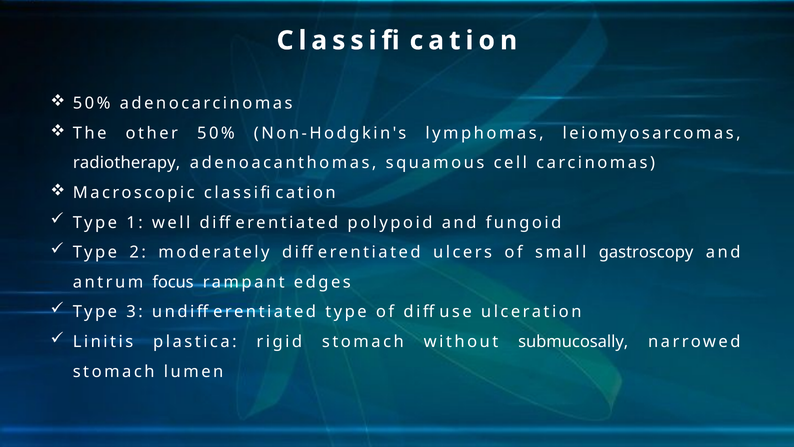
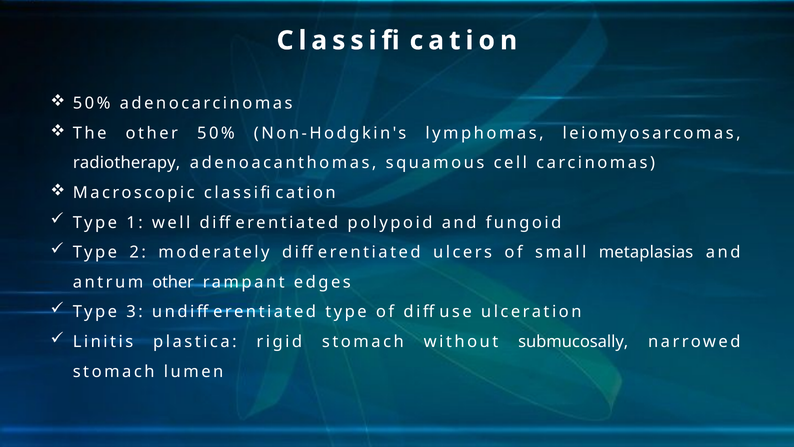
gastroscopy: gastroscopy -> metaplasias (646, 252)
antrum focus: focus -> other (173, 282)
